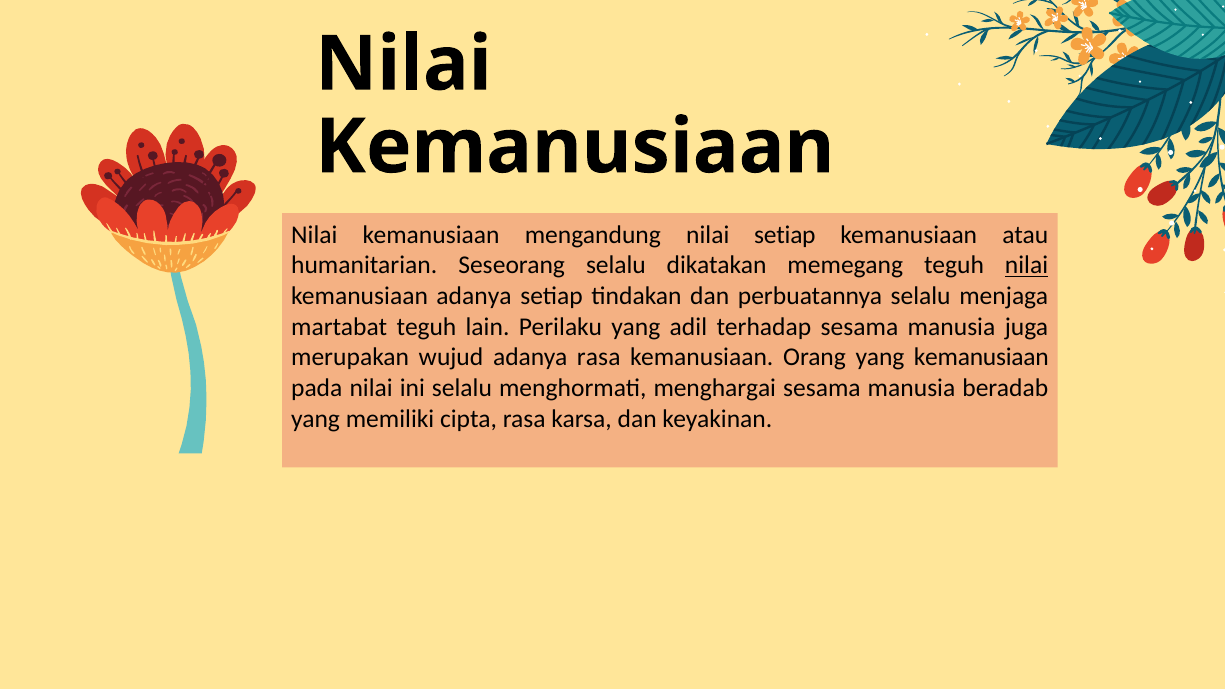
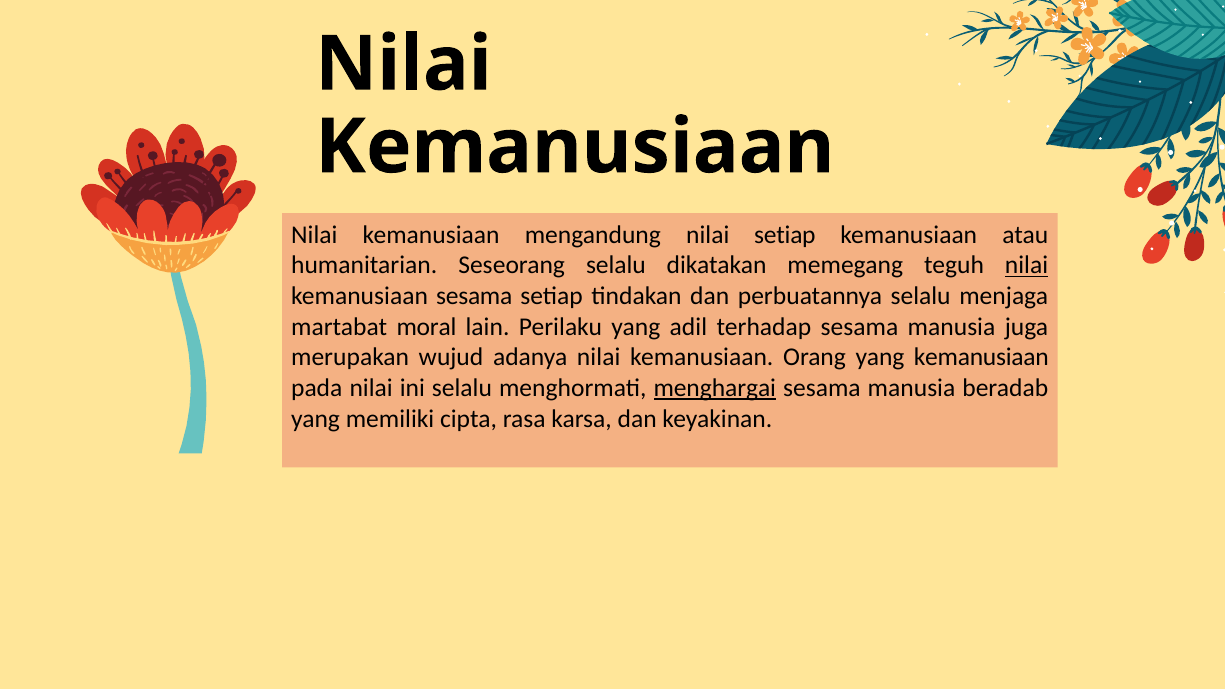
kemanusiaan adanya: adanya -> sesama (474, 296)
martabat teguh: teguh -> moral (426, 327)
adanya rasa: rasa -> nilai (599, 357)
menghargai underline: none -> present (715, 388)
